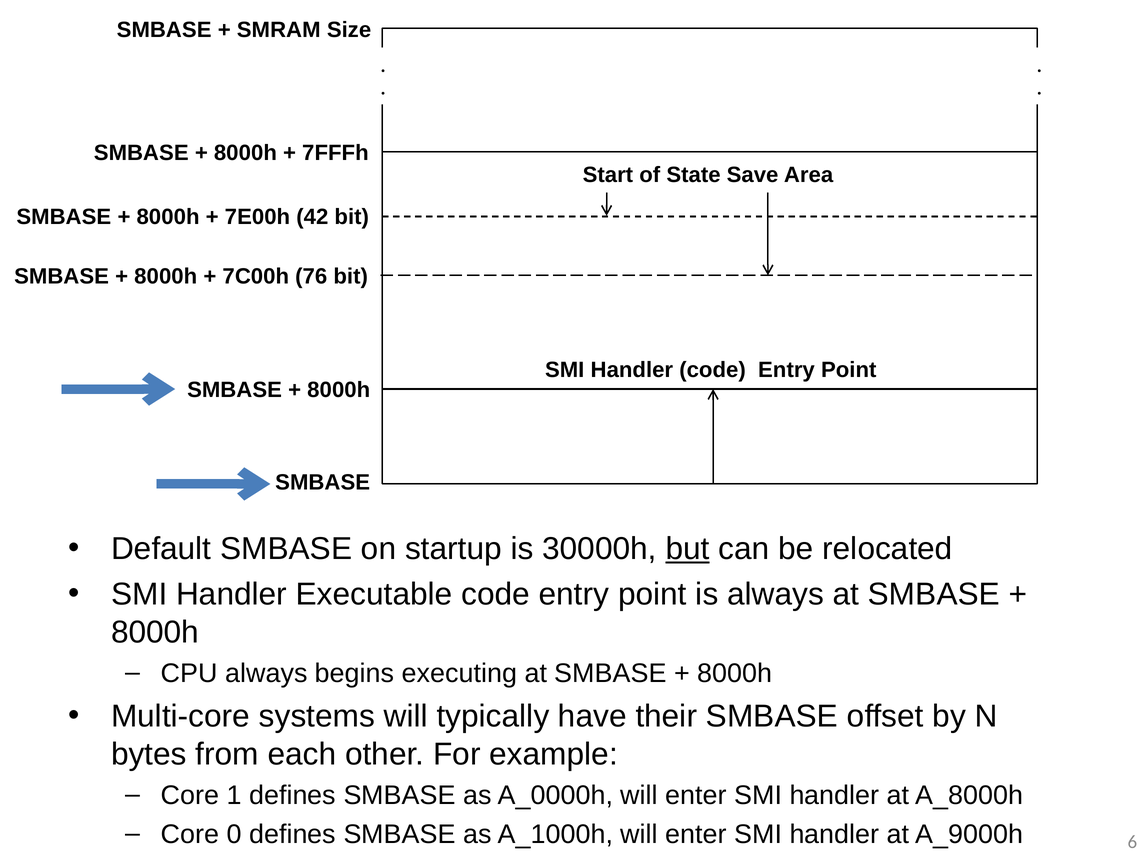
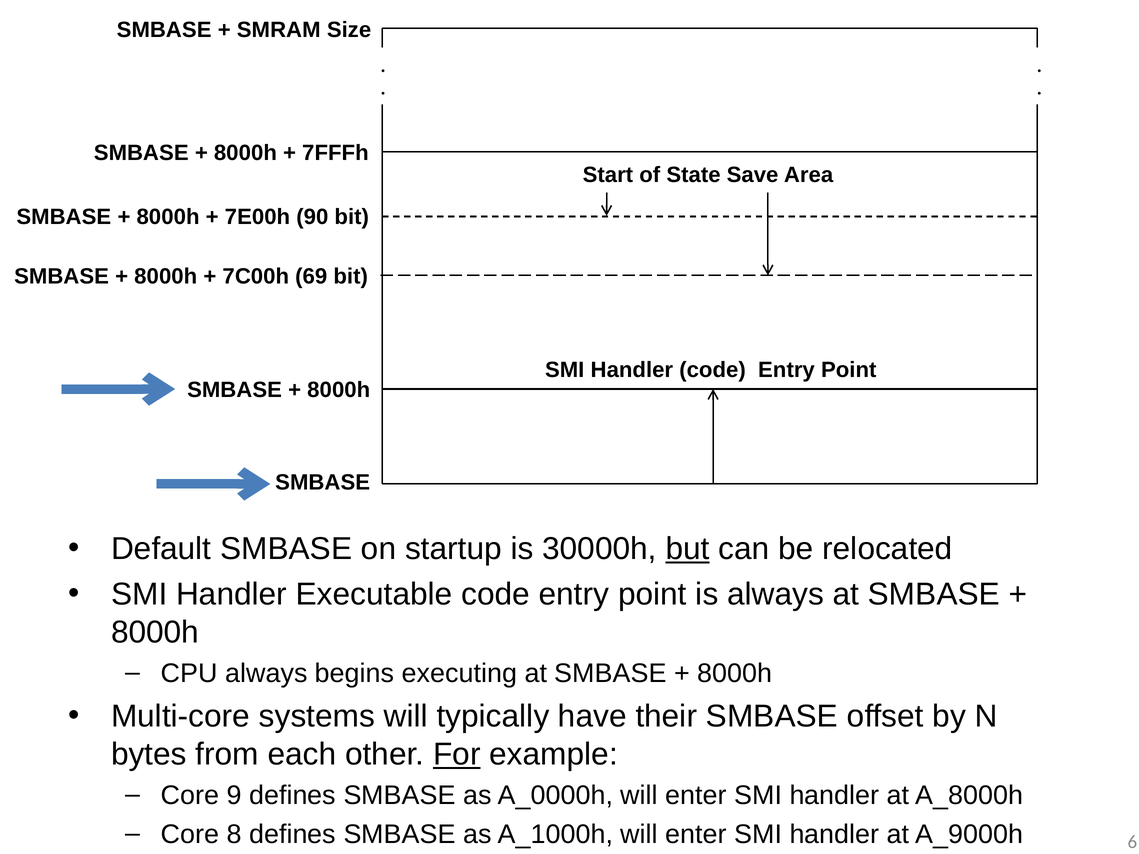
42: 42 -> 90 (312, 217)
76: 76 -> 69 (311, 277)
For underline: none -> present (457, 755)
1: 1 -> 9 (234, 796)
0: 0 -> 8 (234, 834)
